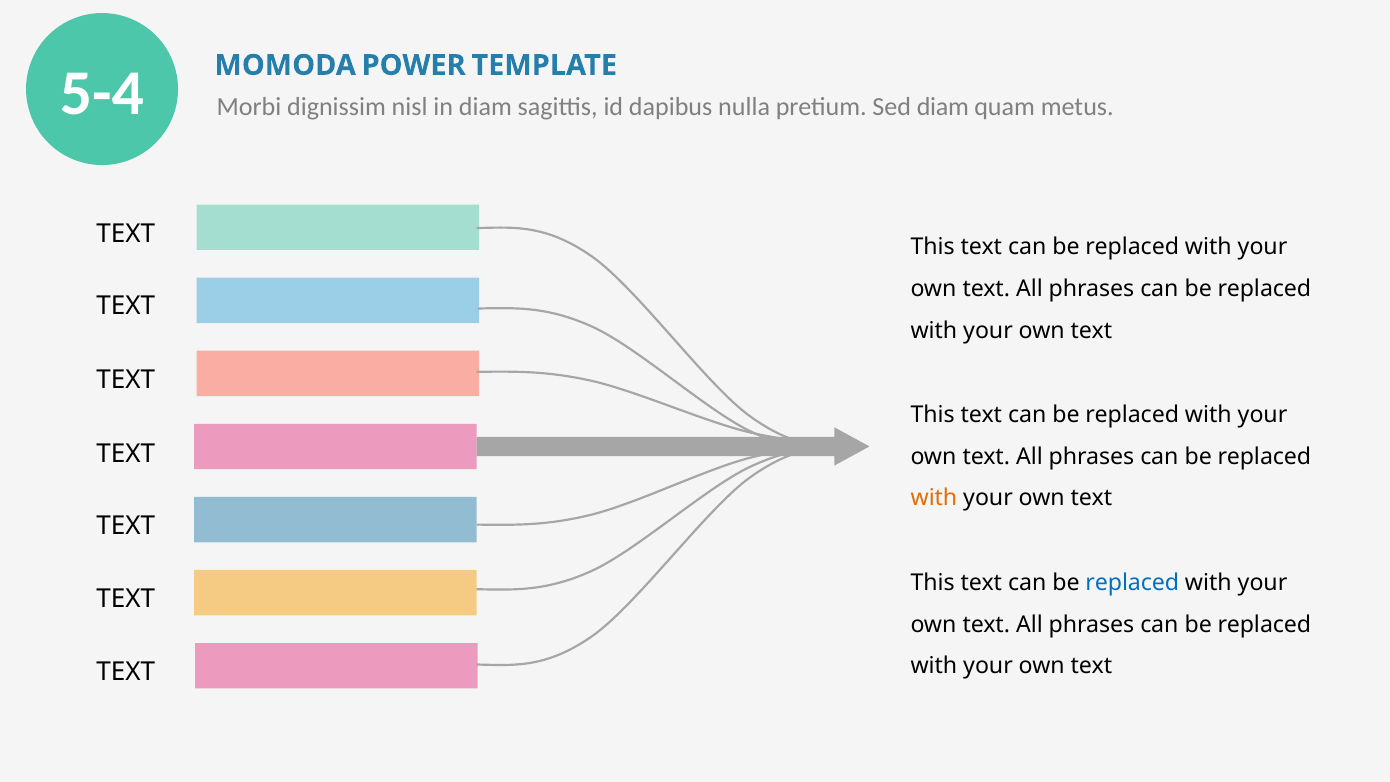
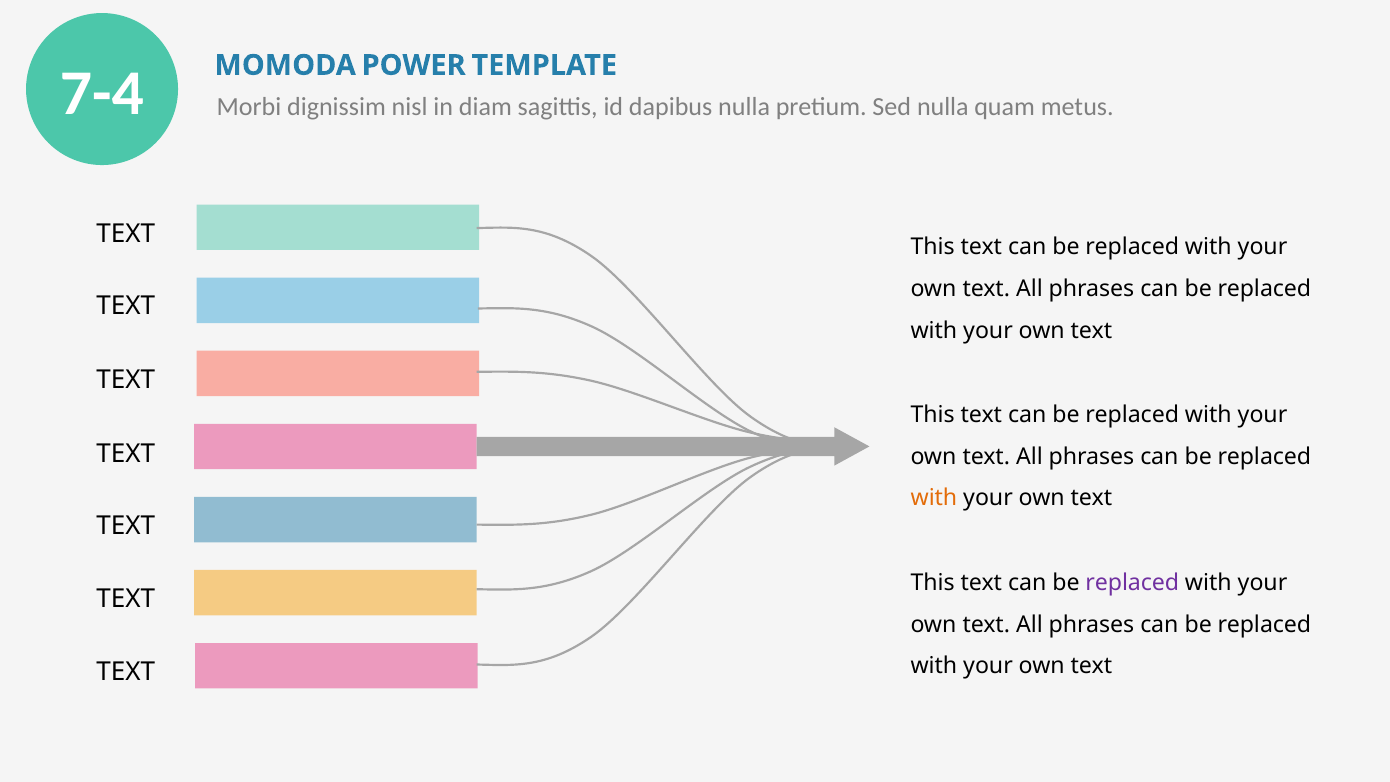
5-4: 5-4 -> 7-4 (102, 93)
Sed diam: diam -> nulla (943, 107)
replaced colour: blue -> purple (1132, 583)
